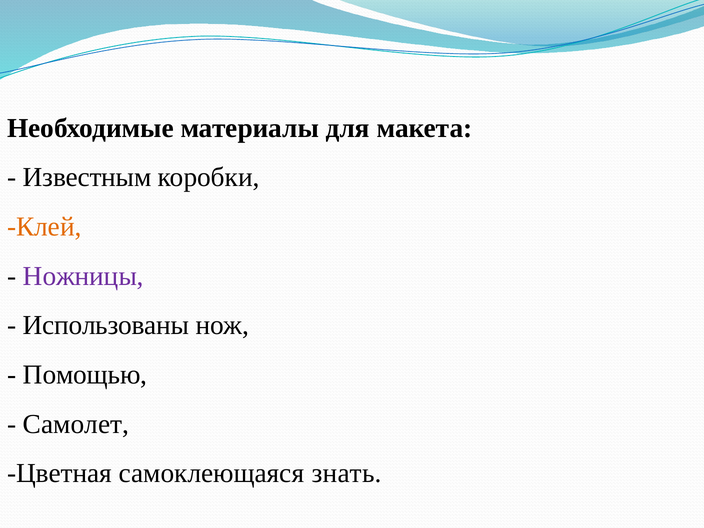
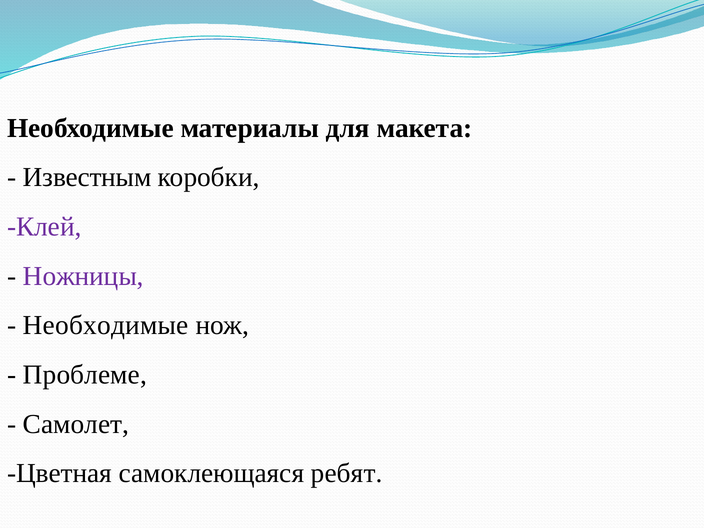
Клей colour: orange -> purple (44, 227)
Использованы: Использованы -> Необходимые (106, 325)
Помощью: Помощью -> Проблеме (85, 375)
знать: знать -> ребят (347, 473)
